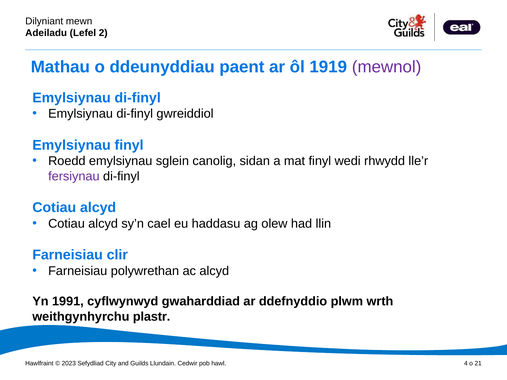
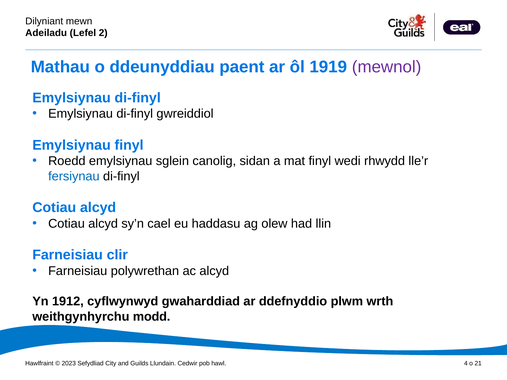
fersiynau colour: purple -> blue (74, 176)
1991: 1991 -> 1912 (68, 301)
plastr: plastr -> modd (152, 317)
